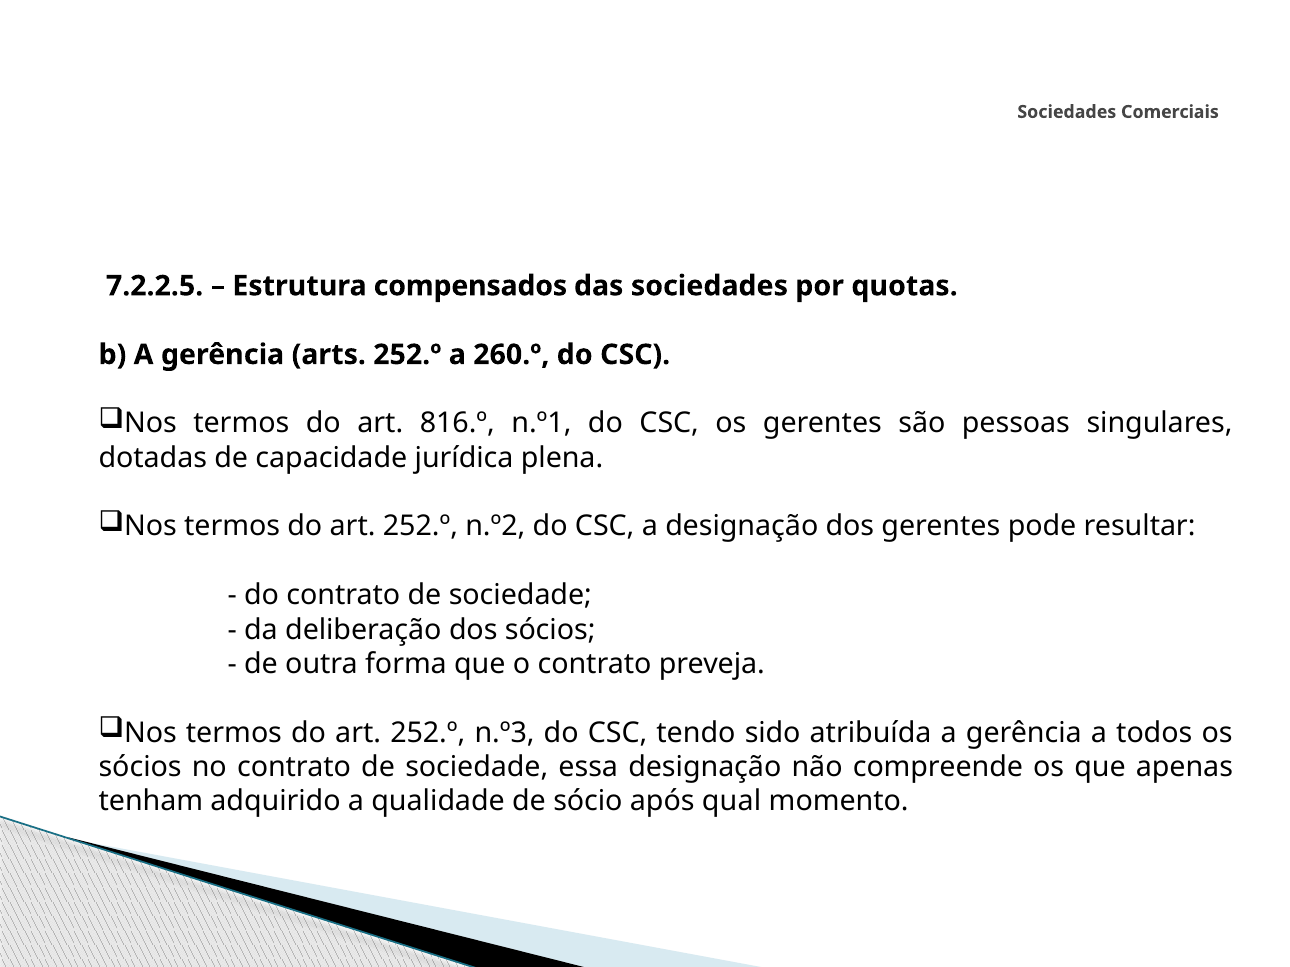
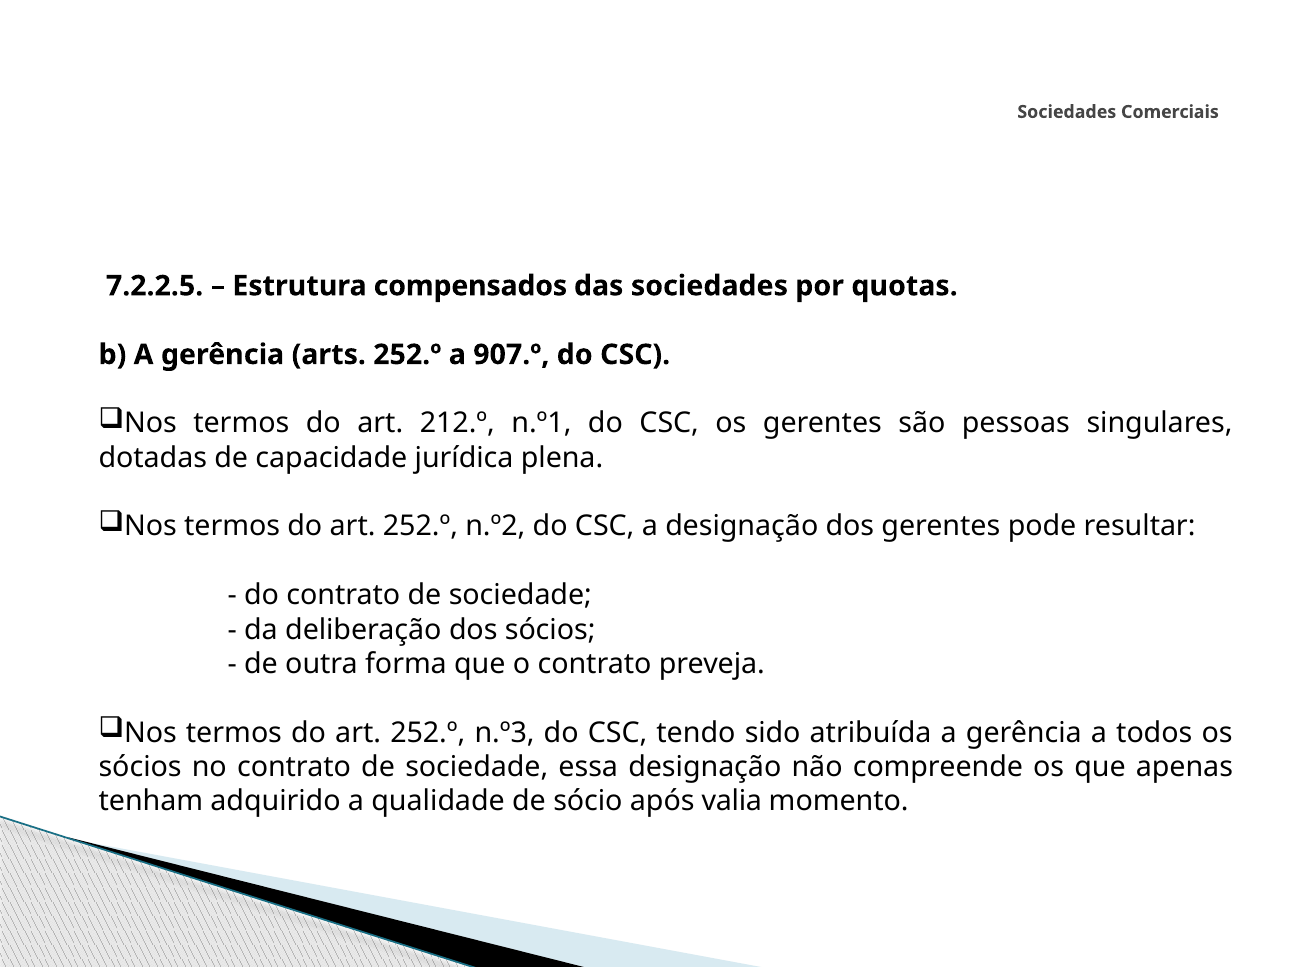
260.º: 260.º -> 907.º (511, 355)
816.º: 816.º -> 212.º (457, 424)
qual: qual -> valia (732, 802)
